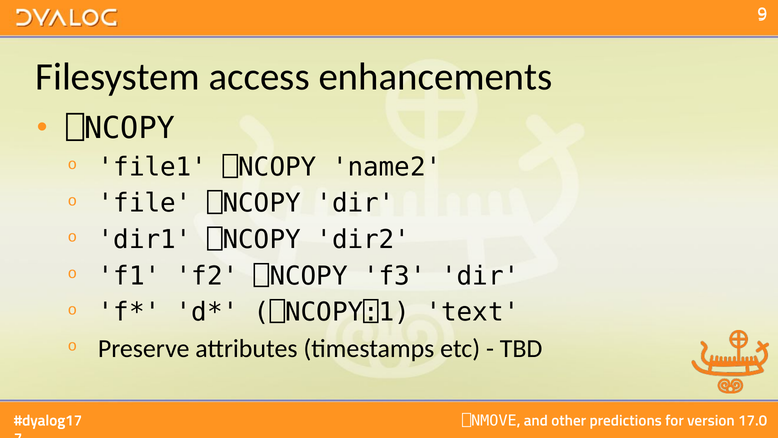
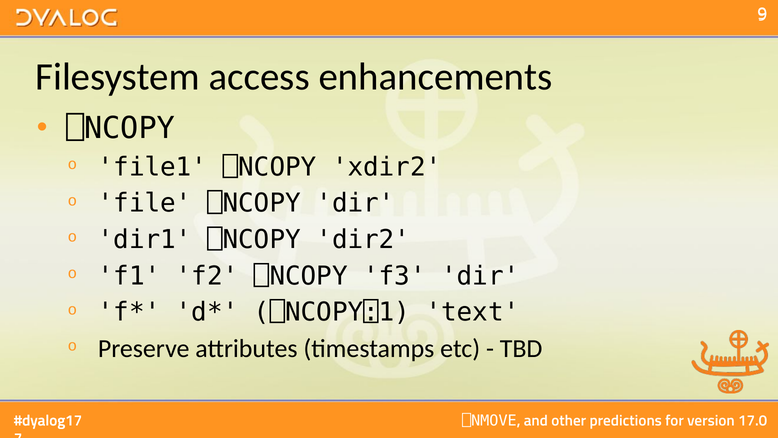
name2: name2 -> xdir2 (387, 167)
